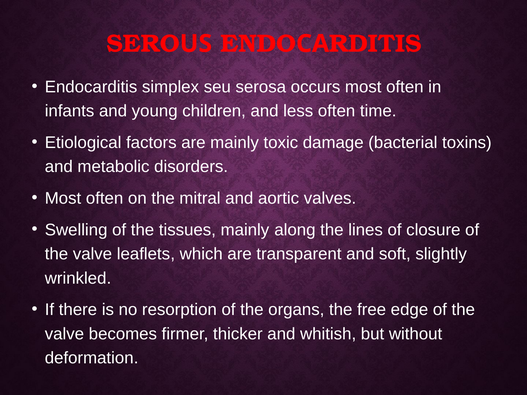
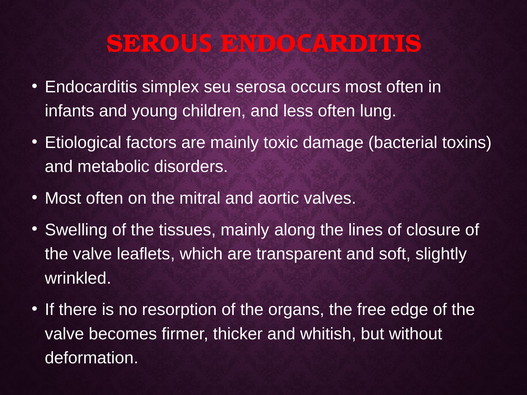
time: time -> lung (378, 111)
